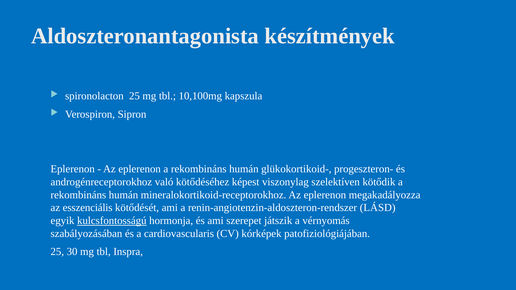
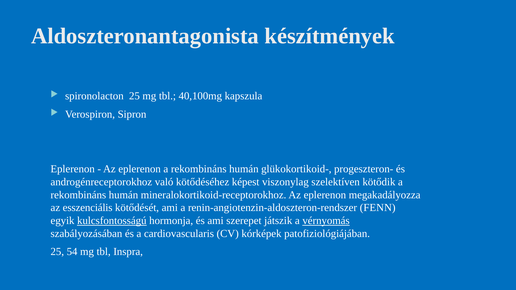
10,100mg: 10,100mg -> 40,100mg (200, 96)
LÁSD: LÁSD -> FENN (378, 208)
vérnyomás underline: none -> present (326, 221)
30: 30 -> 54 (72, 252)
